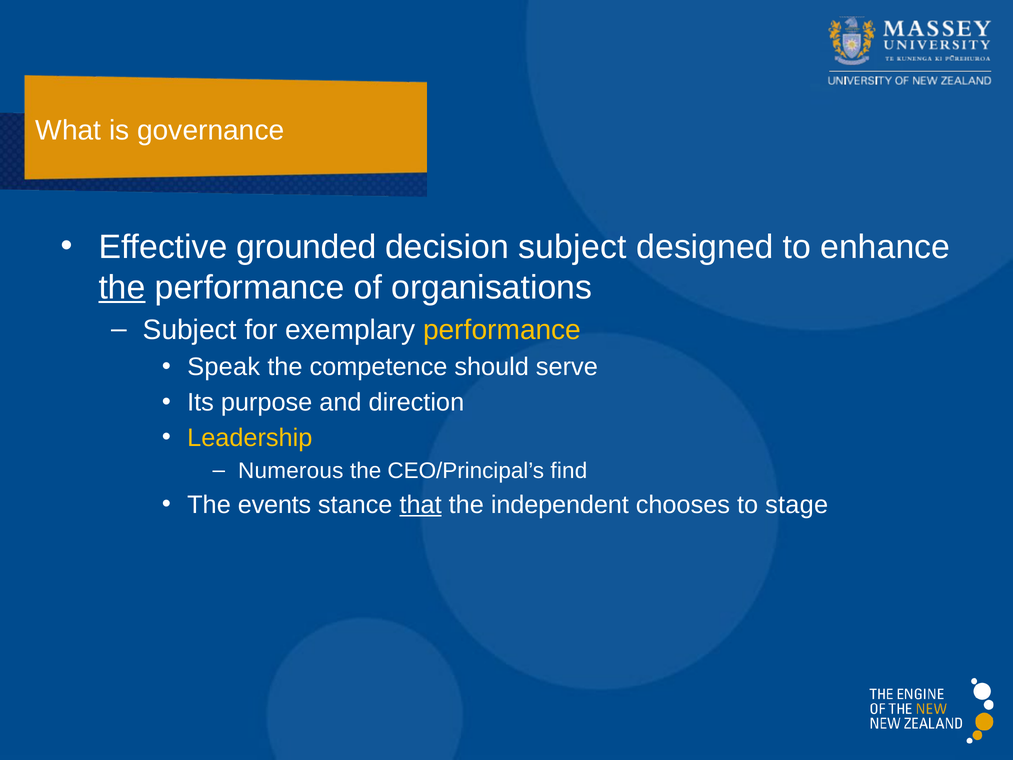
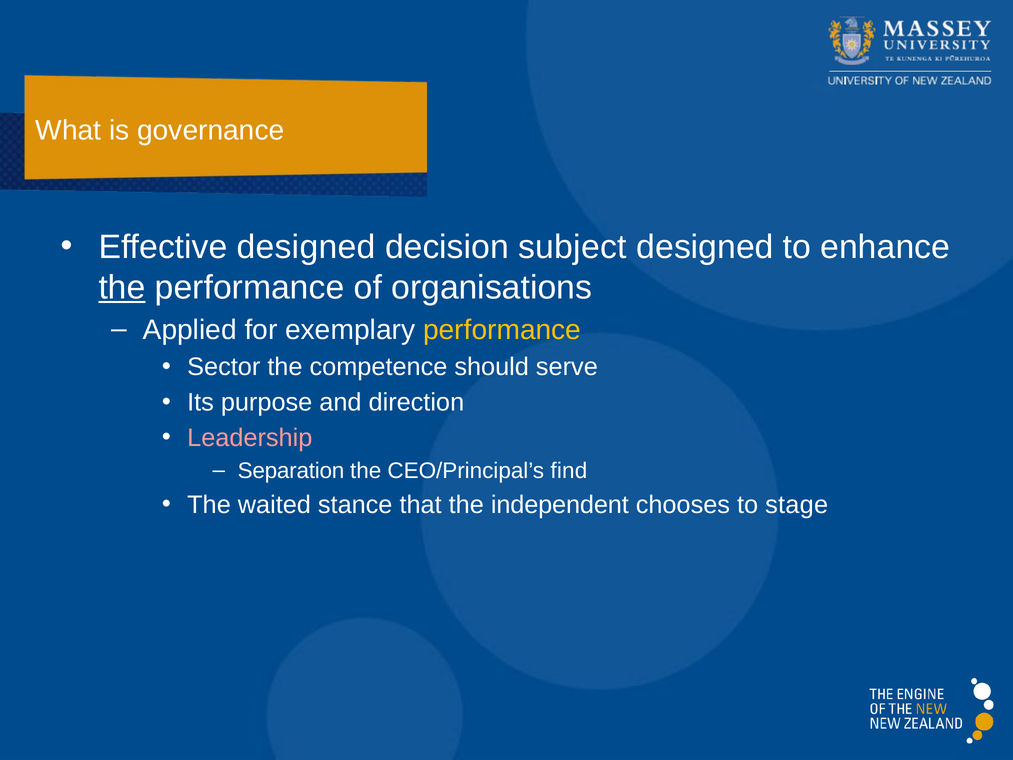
Effective grounded: grounded -> designed (306, 247)
Subject: Subject -> Applied (190, 330)
Speak: Speak -> Sector (224, 367)
Leadership colour: yellow -> pink (250, 438)
Numerous: Numerous -> Separation (291, 471)
events: events -> waited (274, 505)
that underline: present -> none (421, 505)
